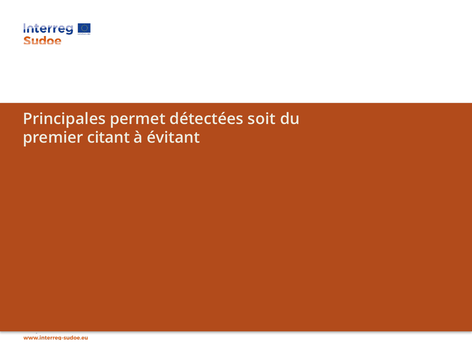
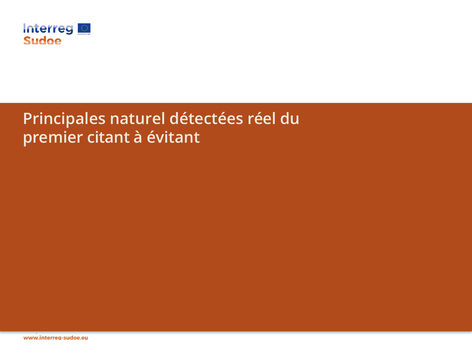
permet: permet -> naturel (138, 119)
soit: soit -> réel (262, 119)
